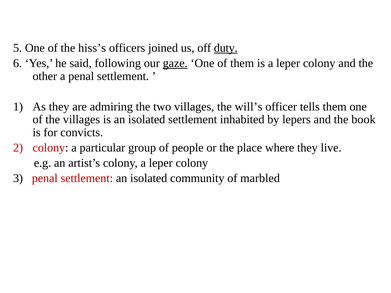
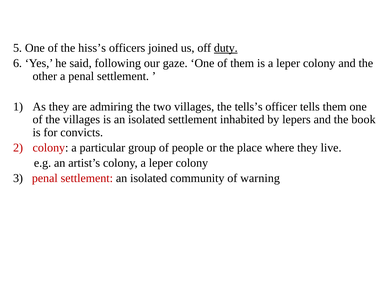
gaze underline: present -> none (175, 63)
will’s: will’s -> tells’s (249, 107)
marbled: marbled -> warning (260, 178)
